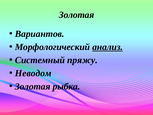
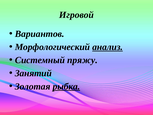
Золотая: Золотая -> Игровой (76, 15)
Неводом: Неводом -> Занятий (33, 73)
рыбка underline: none -> present (66, 86)
